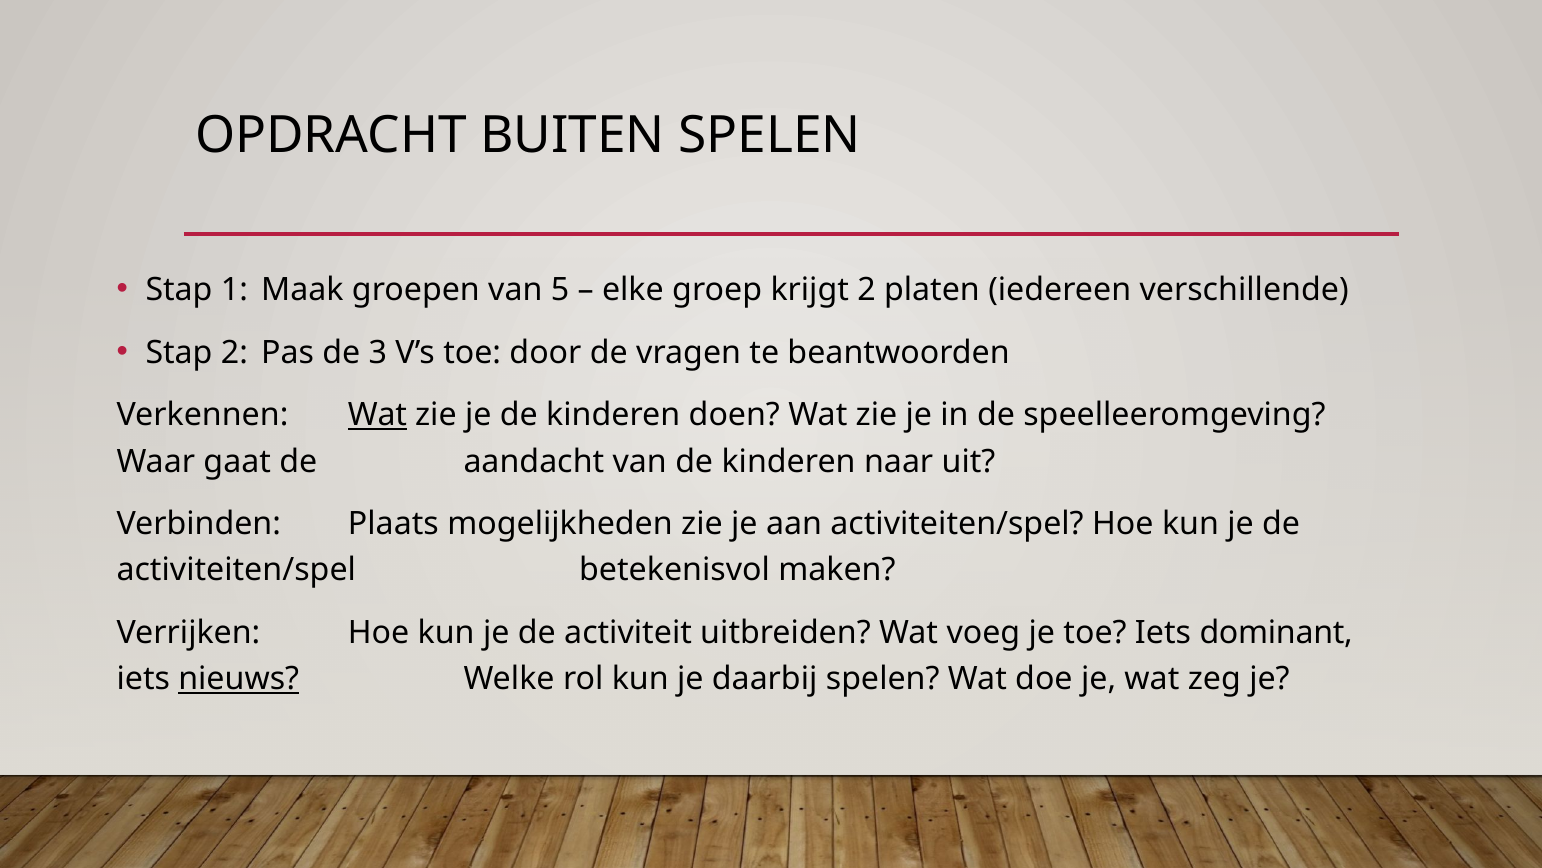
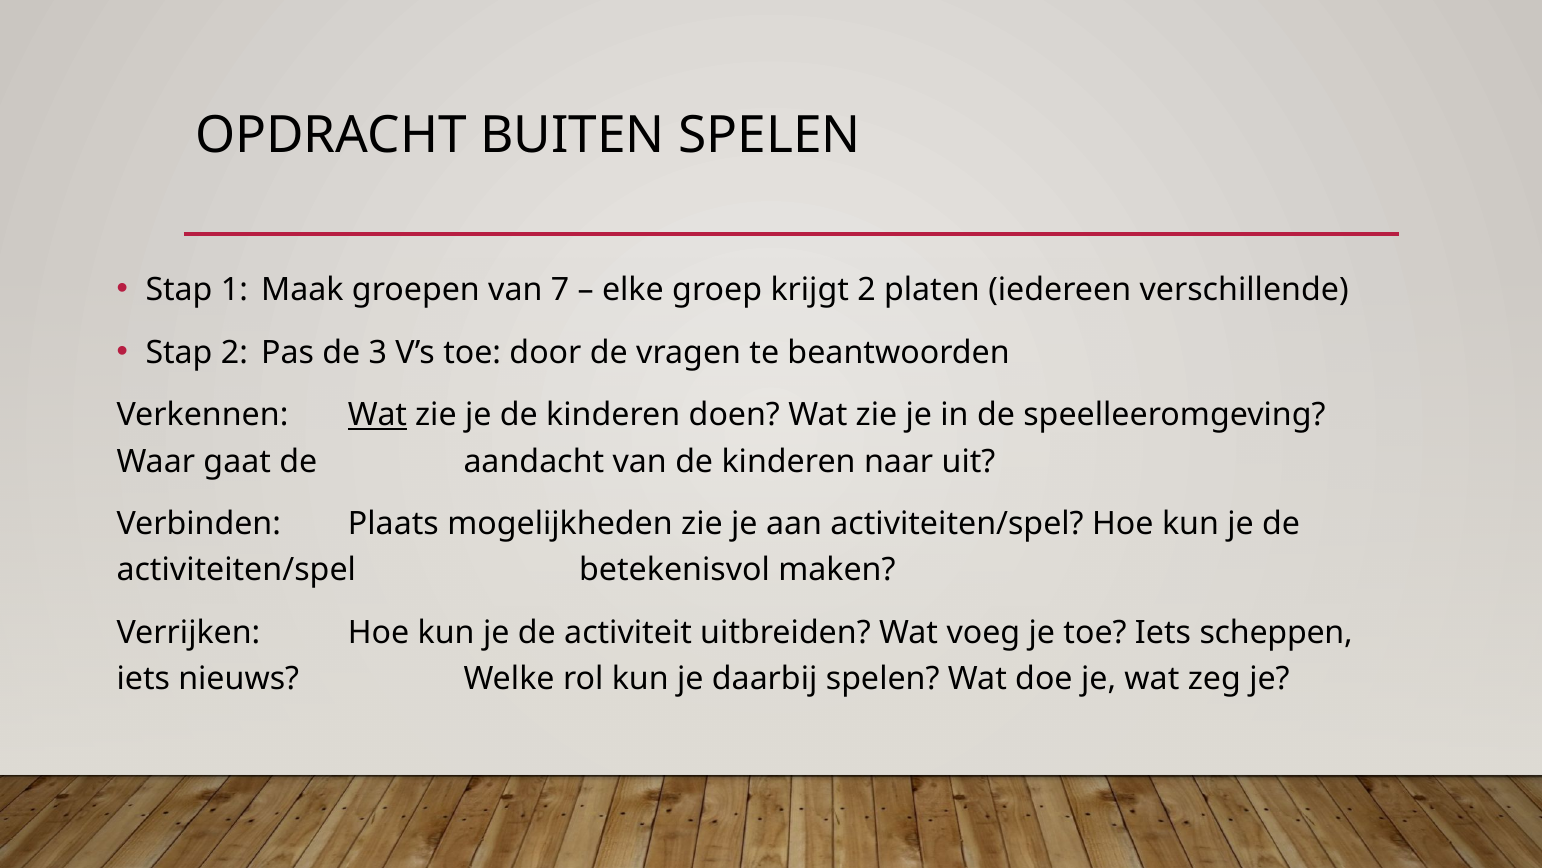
5: 5 -> 7 (560, 290)
dominant: dominant -> scheppen (1276, 632)
nieuws underline: present -> none (239, 678)
